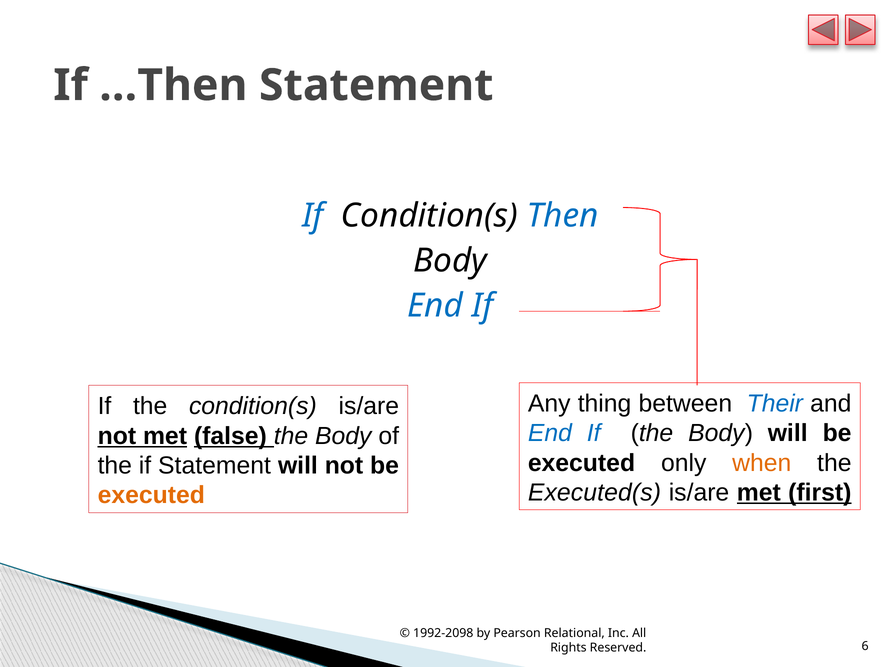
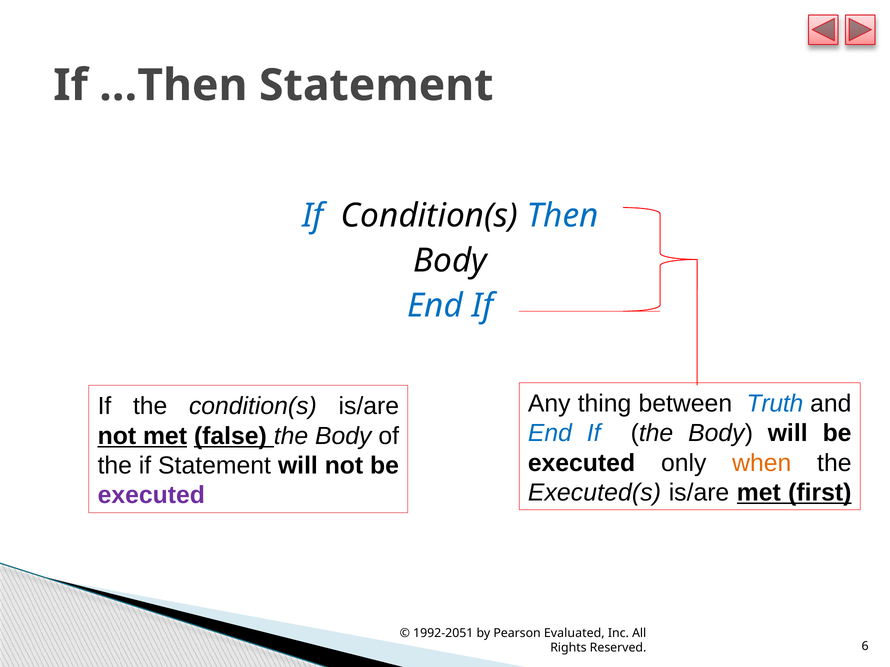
Their: Their -> Truth (775, 404)
executed colour: orange -> purple (151, 496)
1992-2098: 1992-2098 -> 1992-2051 (443, 633)
Relational: Relational -> Evaluated (574, 633)
